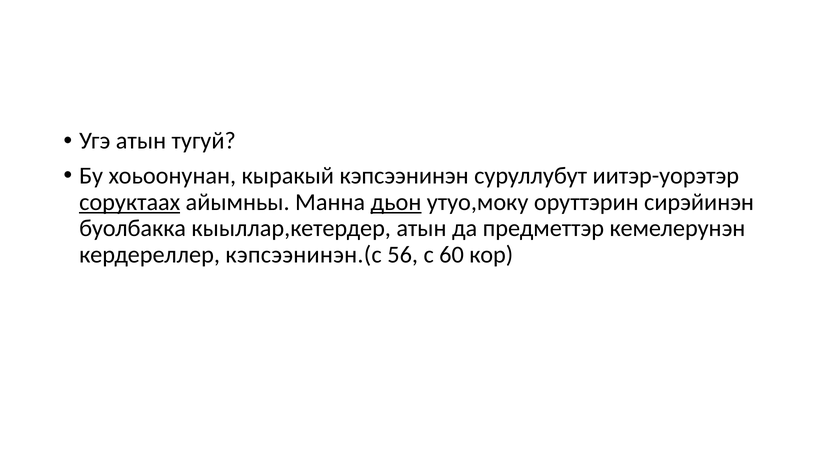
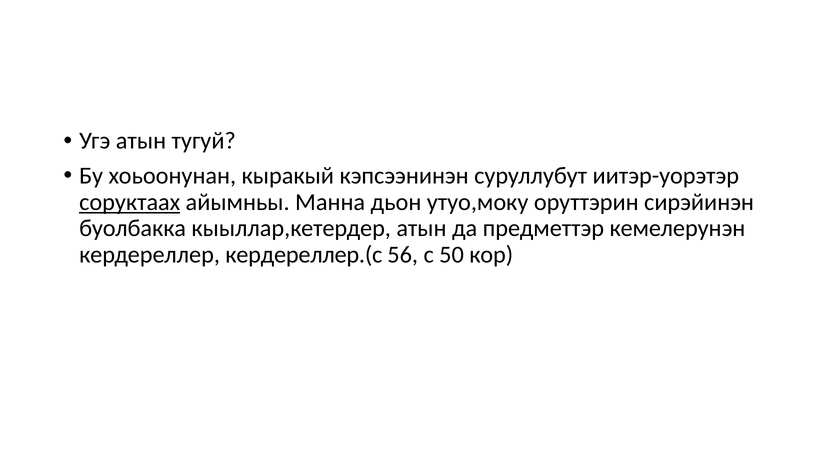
дьон underline: present -> none (396, 202)
кэпсээнинэн.(с: кэпсээнинэн.(с -> кердереллер.(с (304, 255)
60: 60 -> 50 (452, 255)
